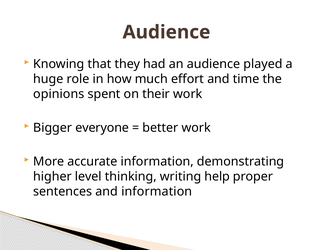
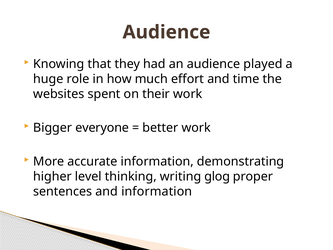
opinions: opinions -> websites (59, 94)
help: help -> glog (217, 176)
